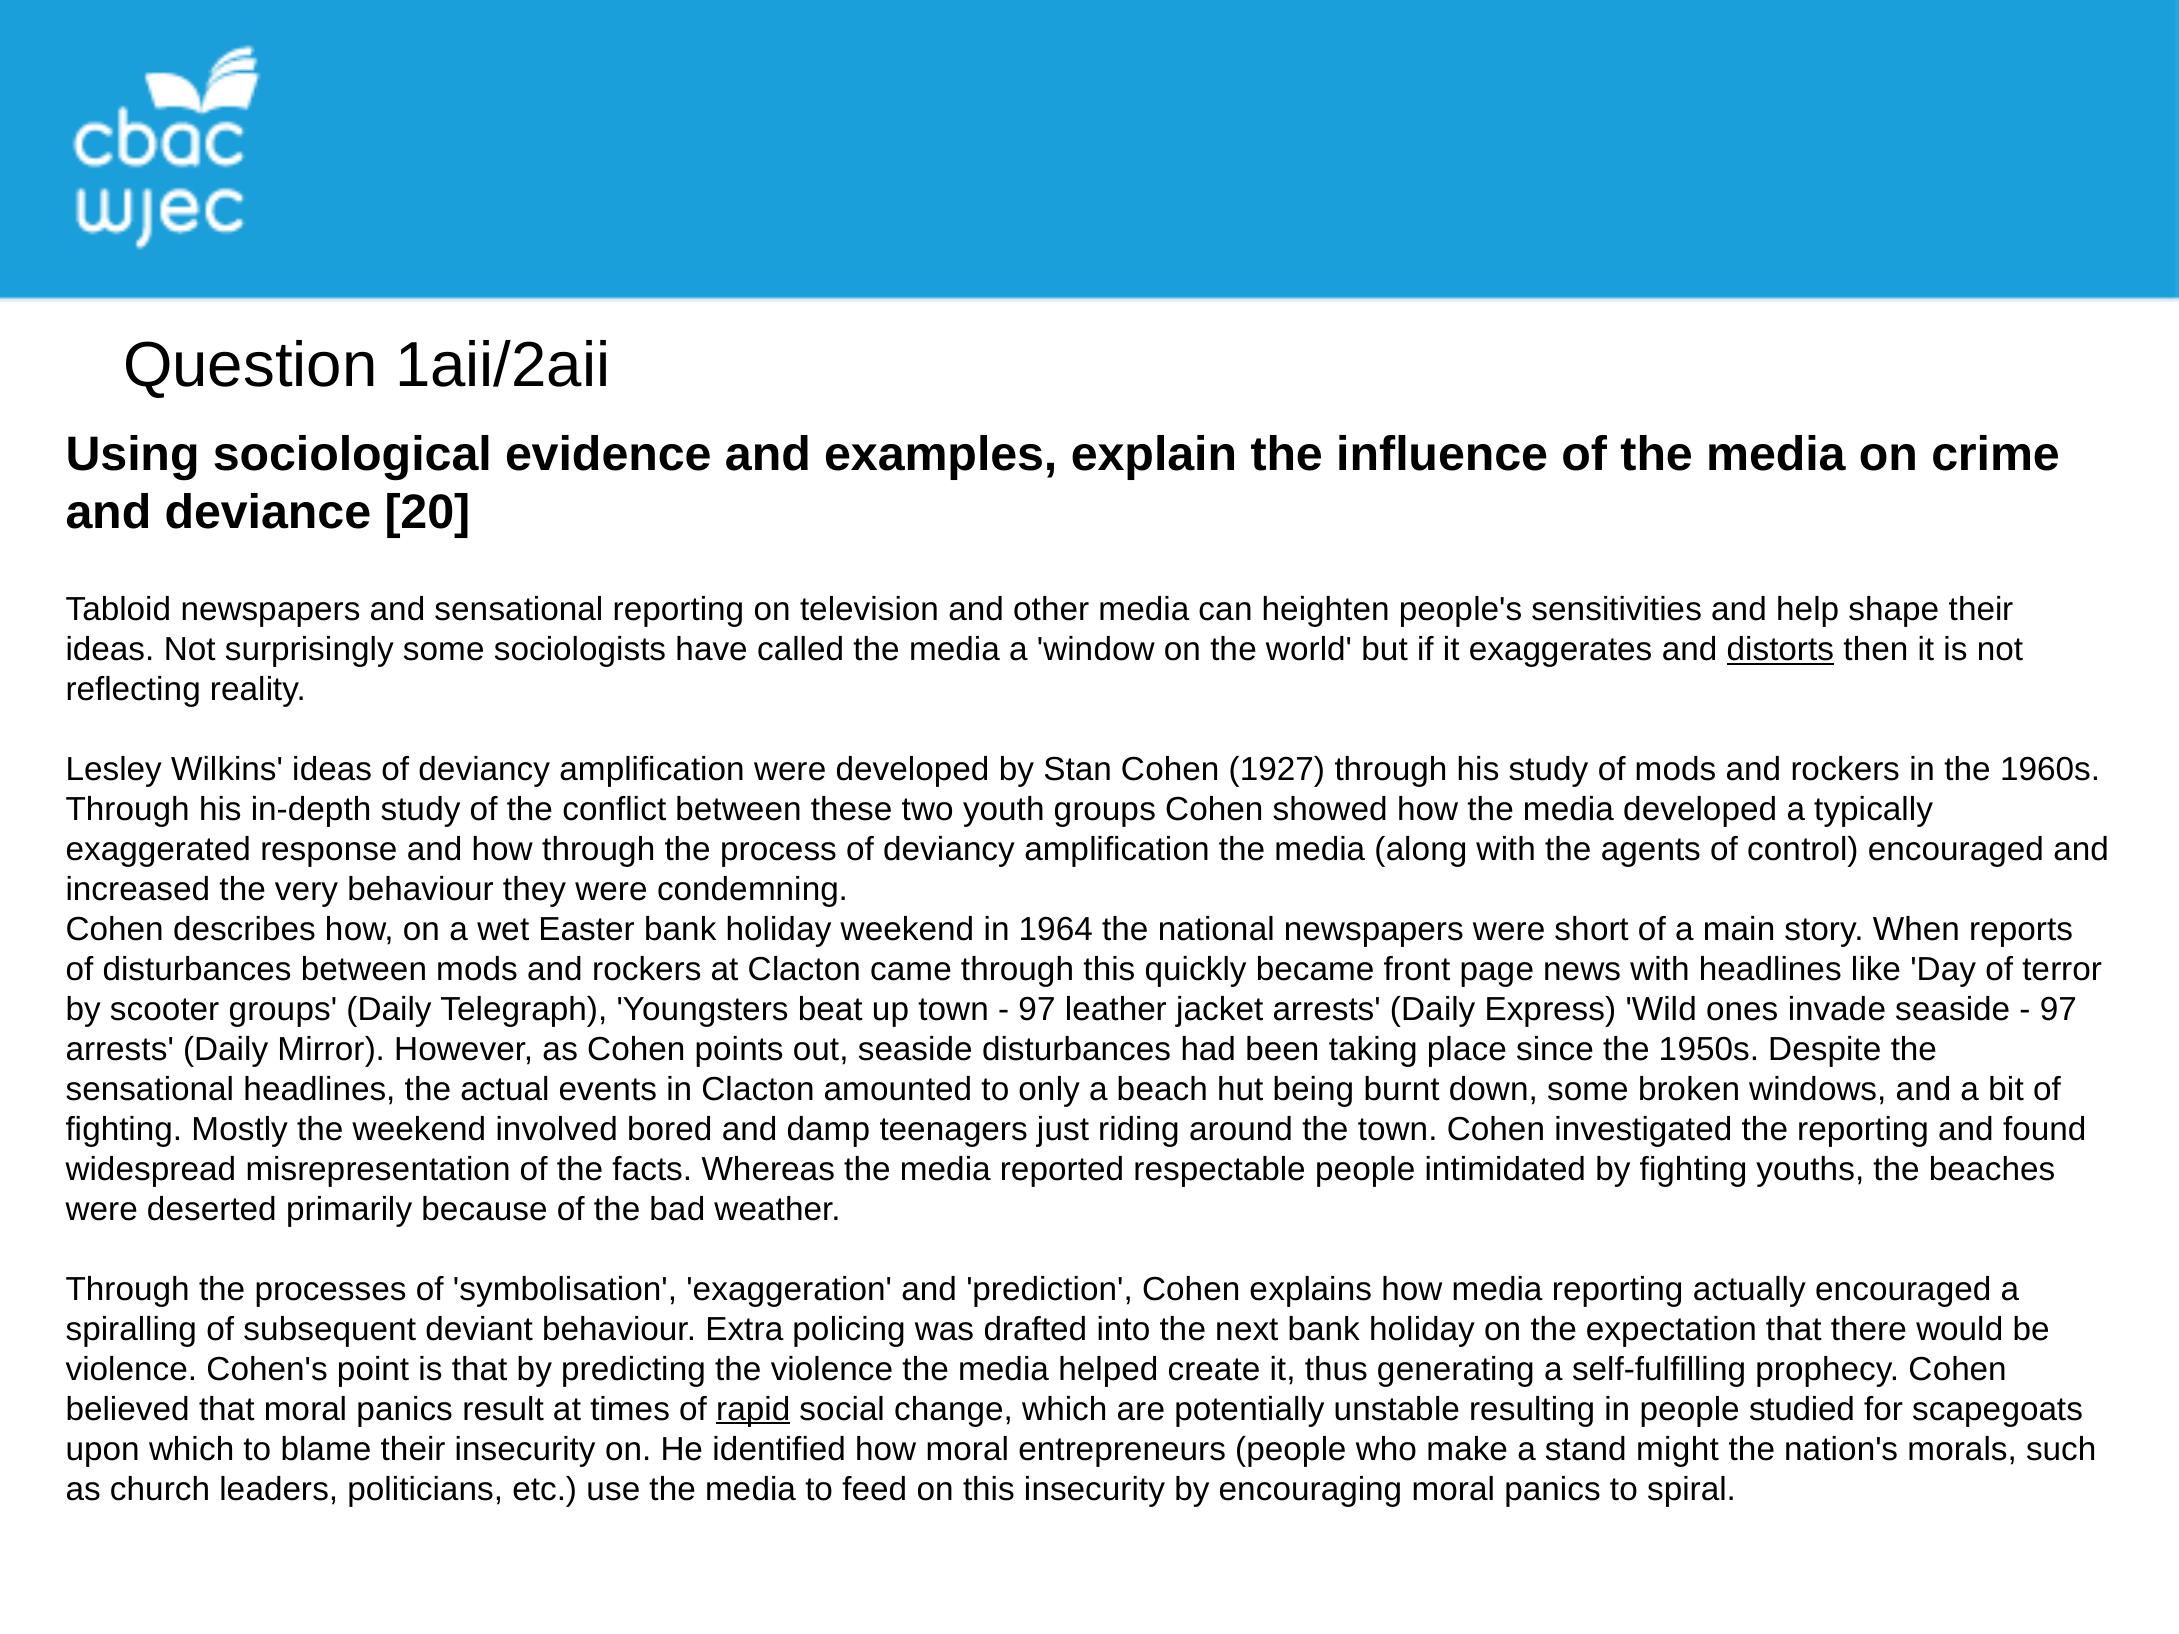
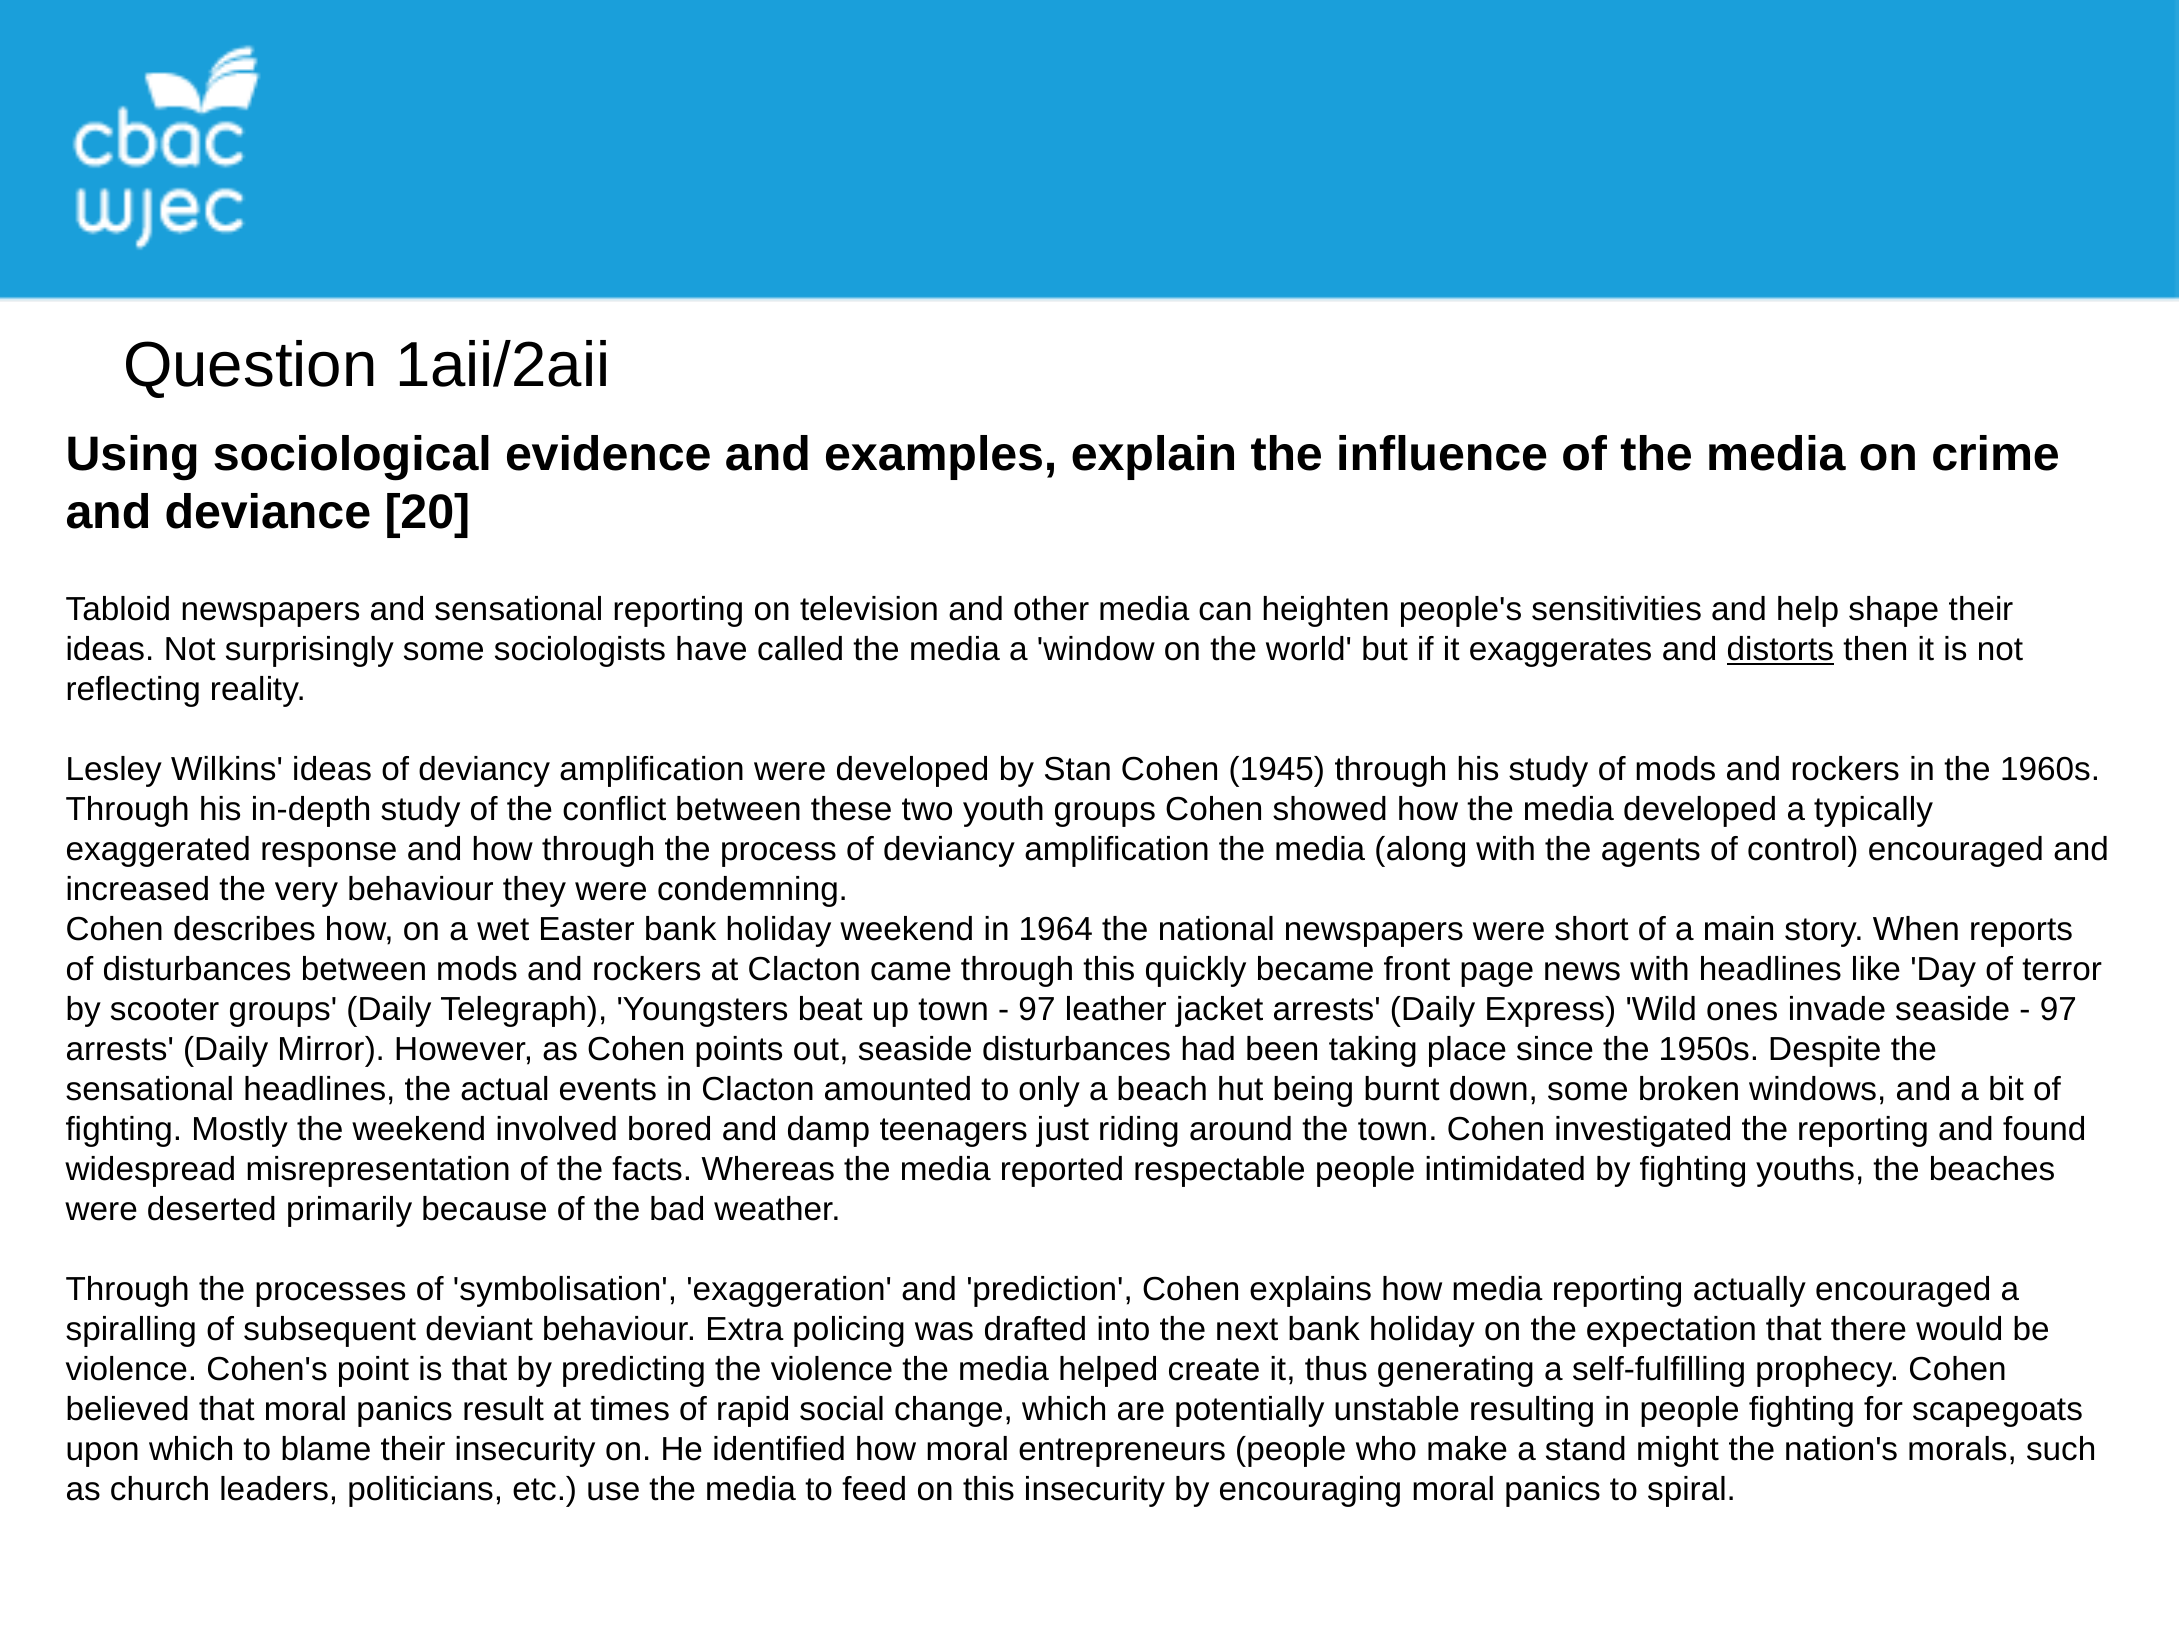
1927: 1927 -> 1945 (1277, 770)
rapid underline: present -> none (753, 1409)
people studied: studied -> fighting (1802, 1409)
